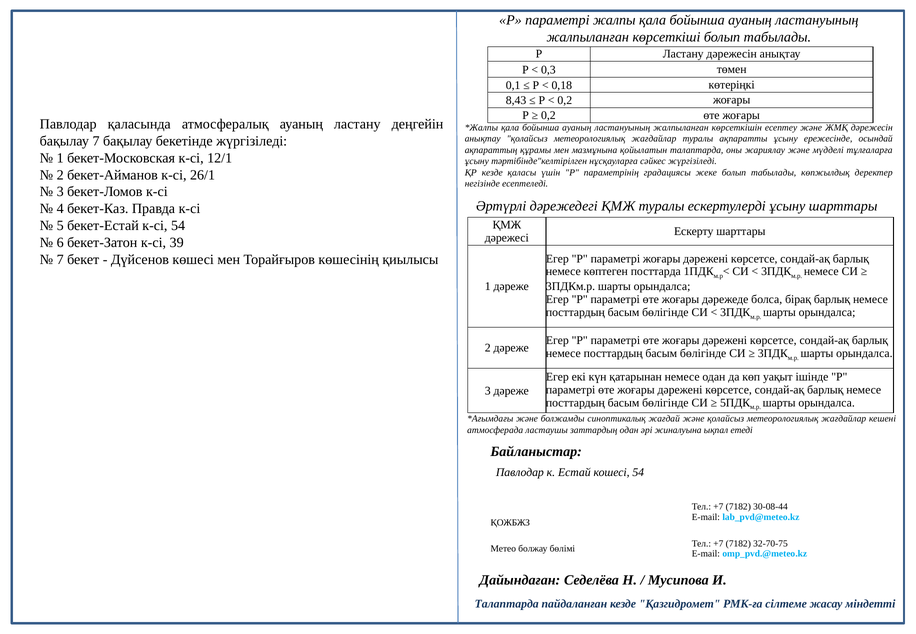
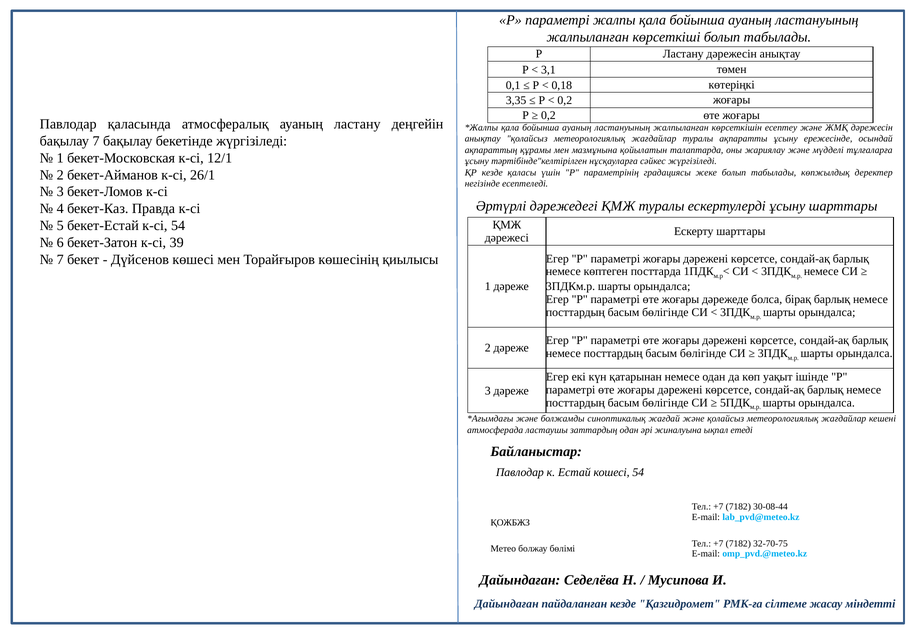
0,3: 0,3 -> 3,1 (548, 70)
8,43: 8,43 -> 3,35 (516, 101)
Талаптарда: Талаптарда -> Дайындаған (507, 604)
